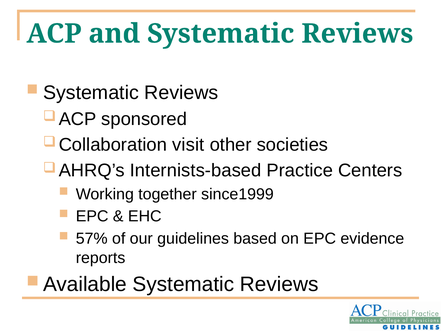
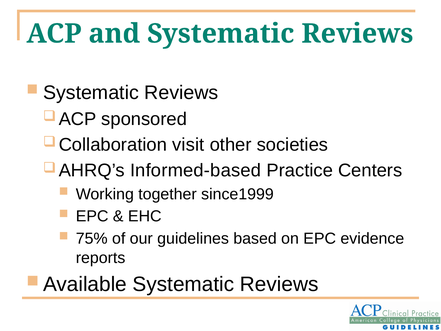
Internists-based: Internists-based -> Informed-based (196, 170)
57%: 57% -> 75% (92, 238)
